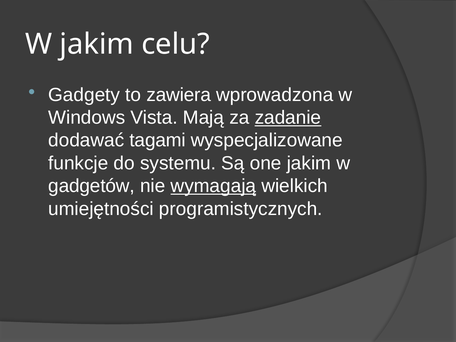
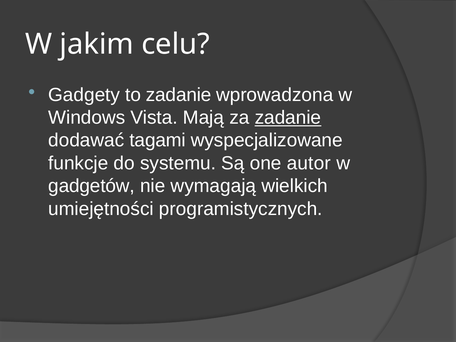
to zawiera: zawiera -> zadanie (179, 95)
one jakim: jakim -> autor (309, 163)
wymagają underline: present -> none (213, 186)
